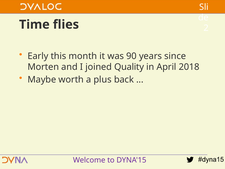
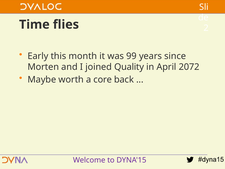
90: 90 -> 99 (131, 56)
2018: 2018 -> 2072 (189, 67)
plus: plus -> core (103, 79)
